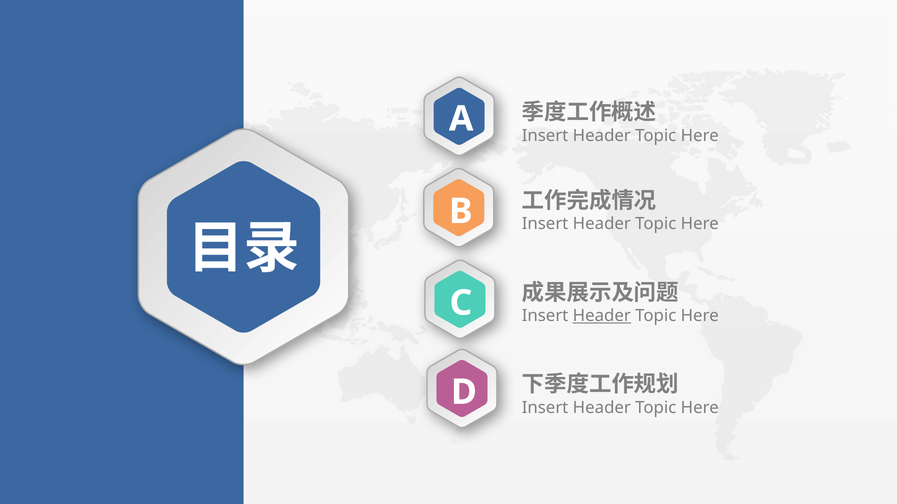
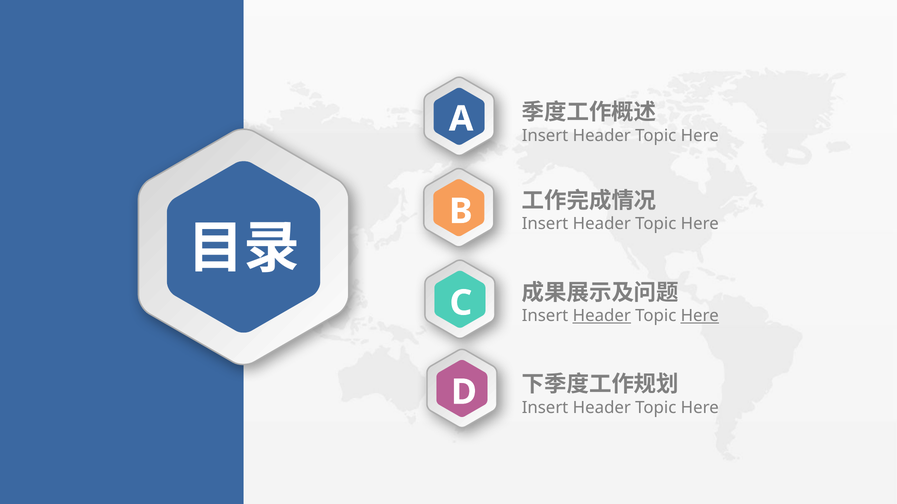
Here underline: none -> present (700, 316)
